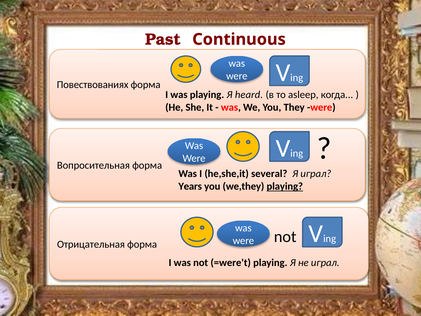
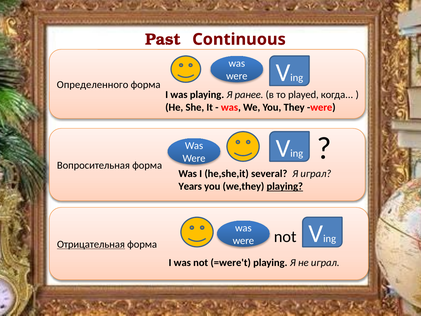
Повествованиях: Повествованиях -> Определенного (93, 85)
heard: heard -> ранее (249, 95)
asleep: asleep -> played (303, 95)
Отрицательная underline: none -> present (91, 244)
